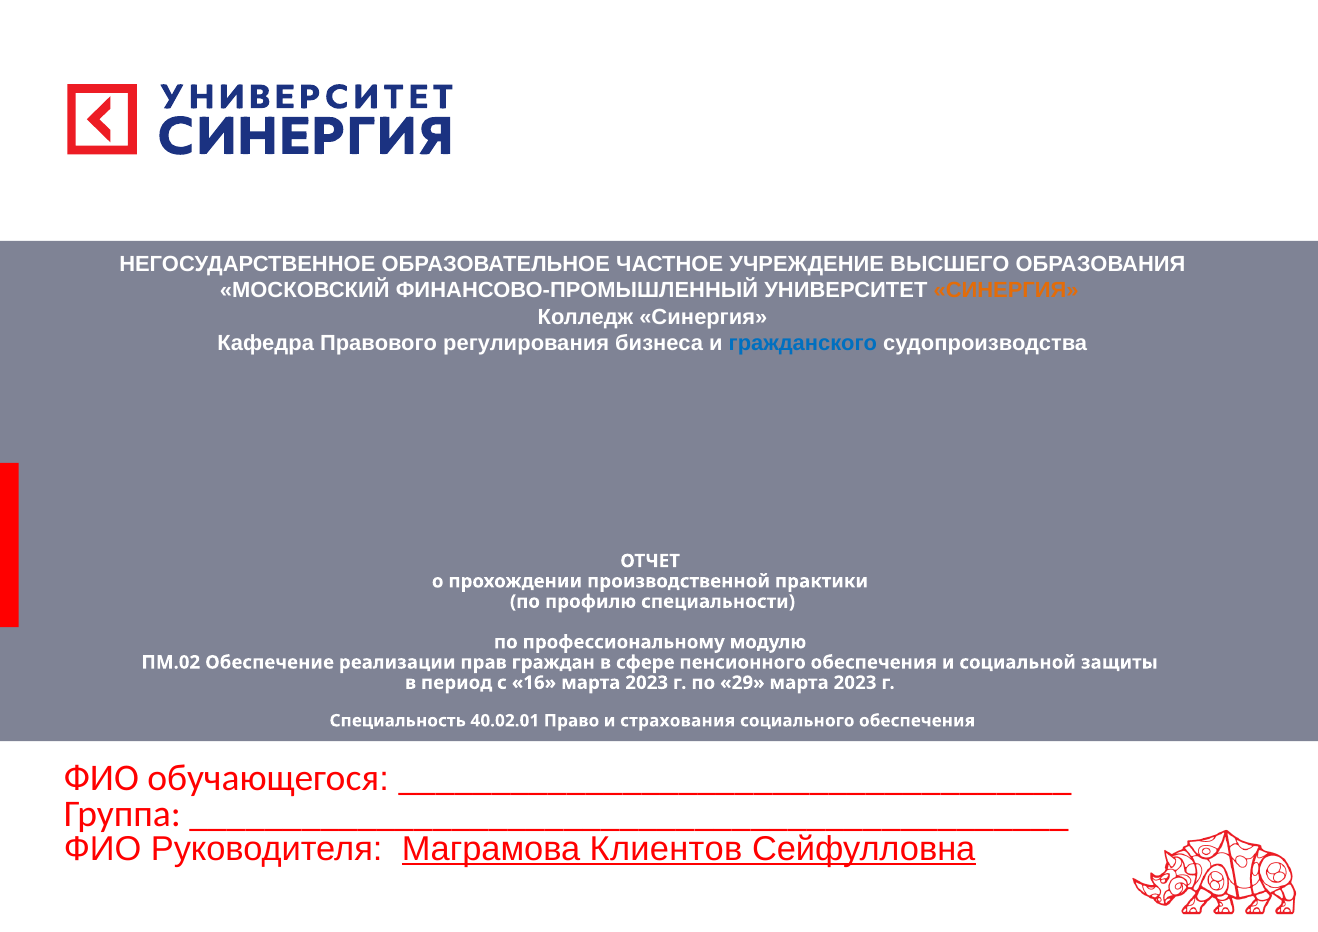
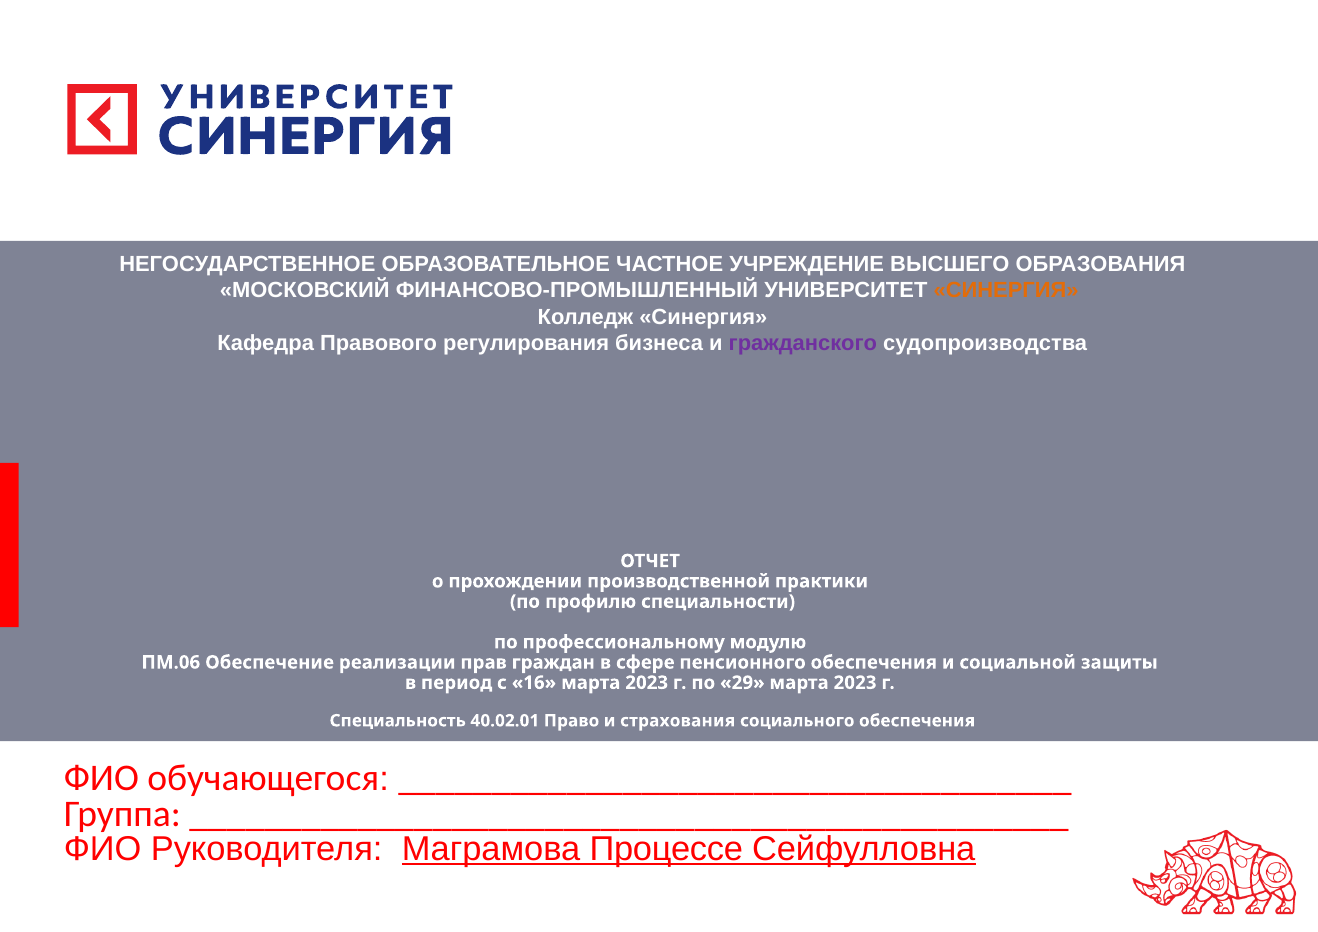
гражданского colour: blue -> purple (803, 343)
ПМ.02: ПМ.02 -> ПМ.06 (171, 662)
Клиентов: Клиентов -> Процессе (666, 849)
